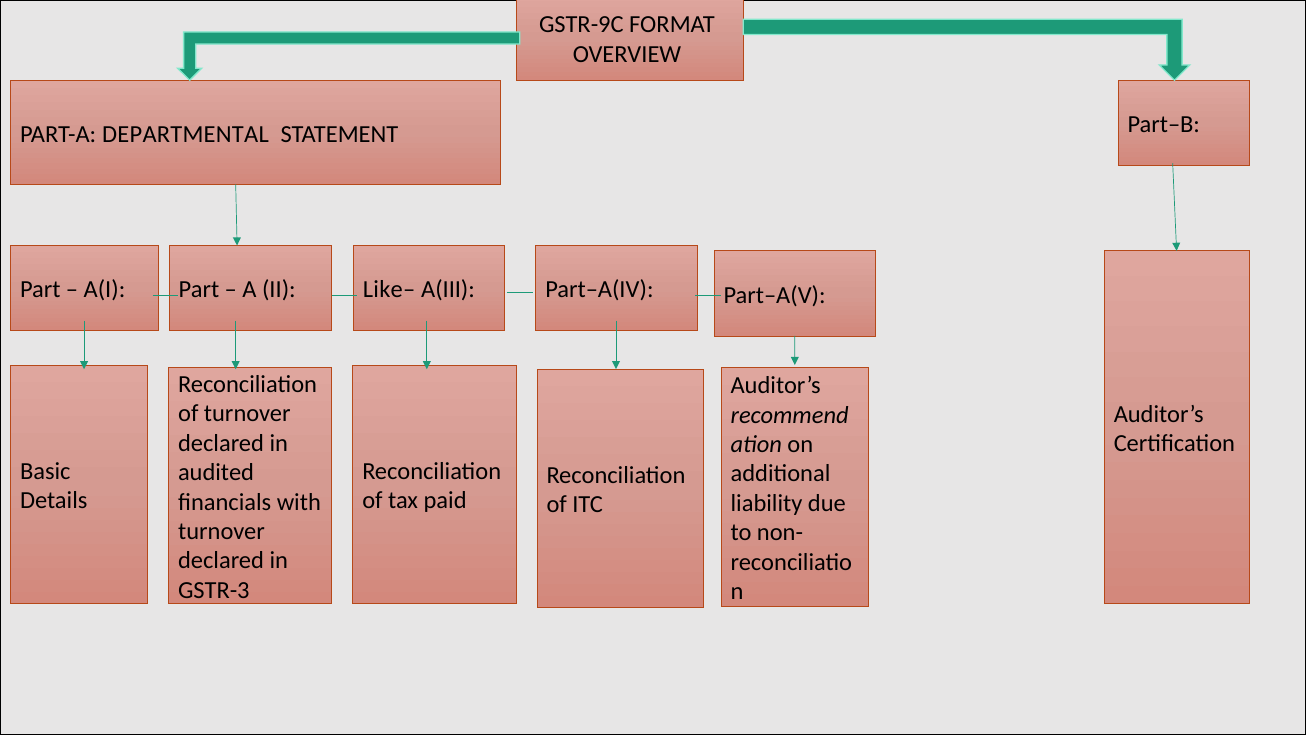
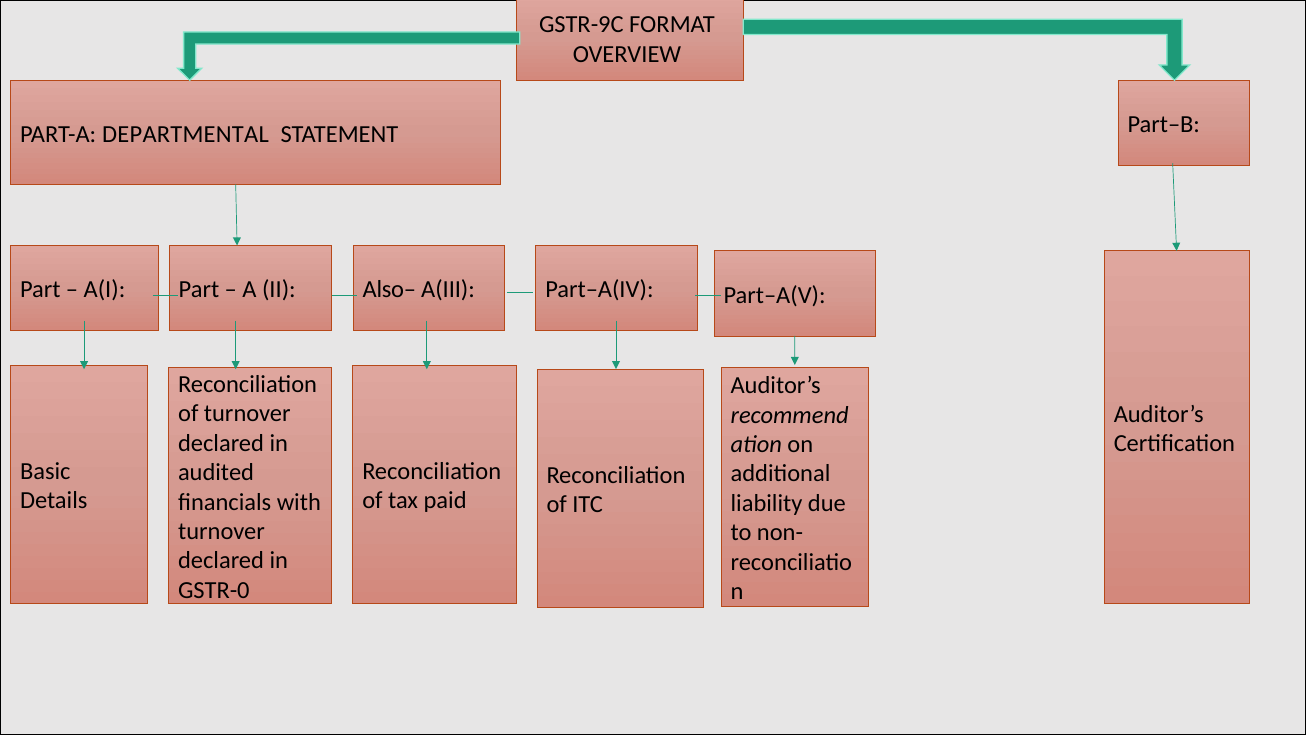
Like–: Like– -> Also– (389, 290)
GSTR-3: GSTR-3 -> GSTR-0 (214, 590)
